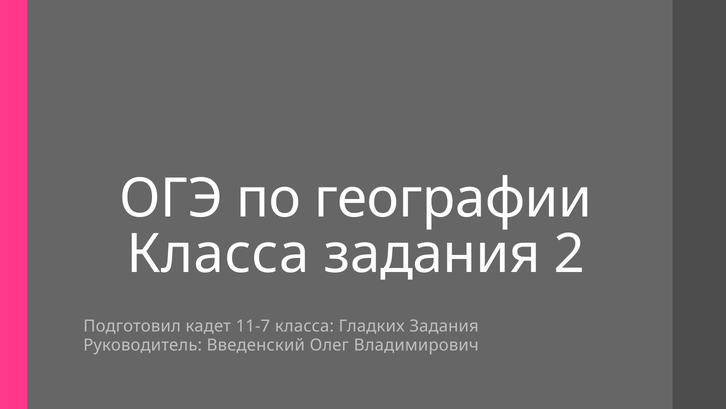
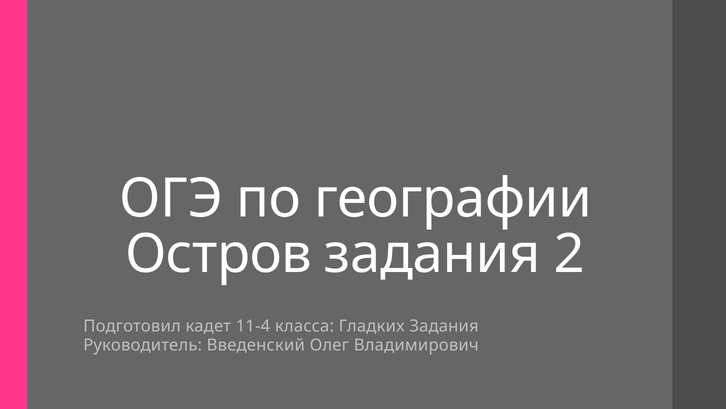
Класса: Класса -> Остров (219, 254)
11-7: 11-7 -> 11-4 (253, 326)
